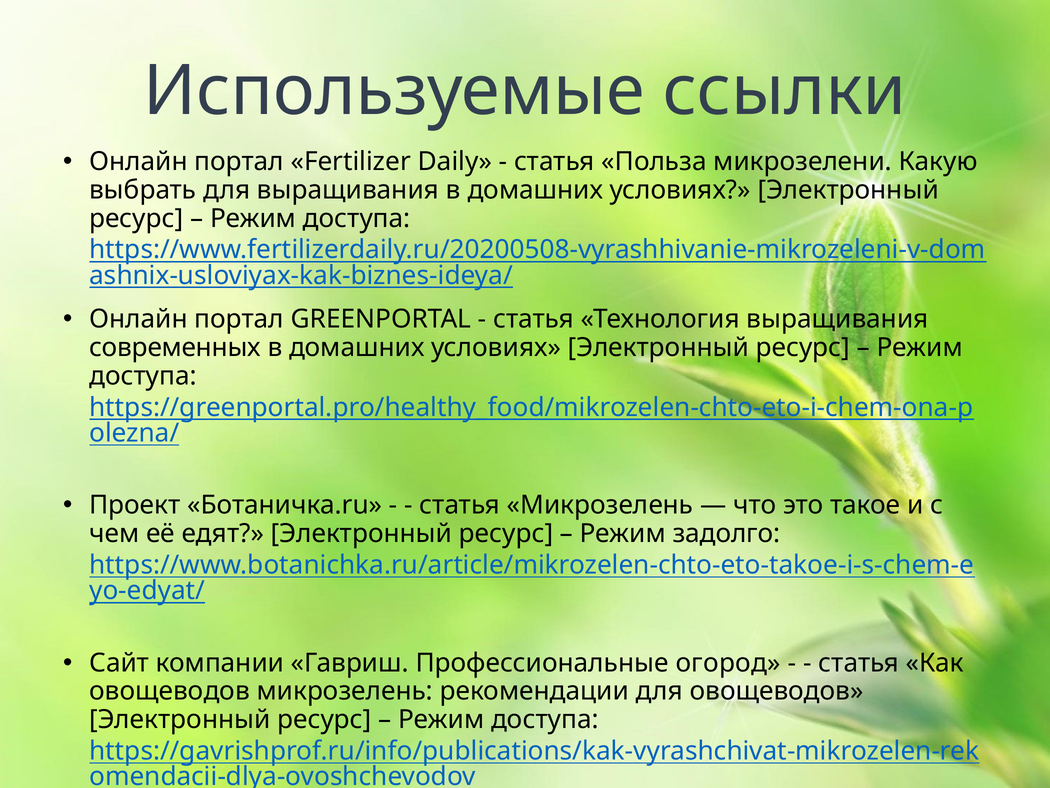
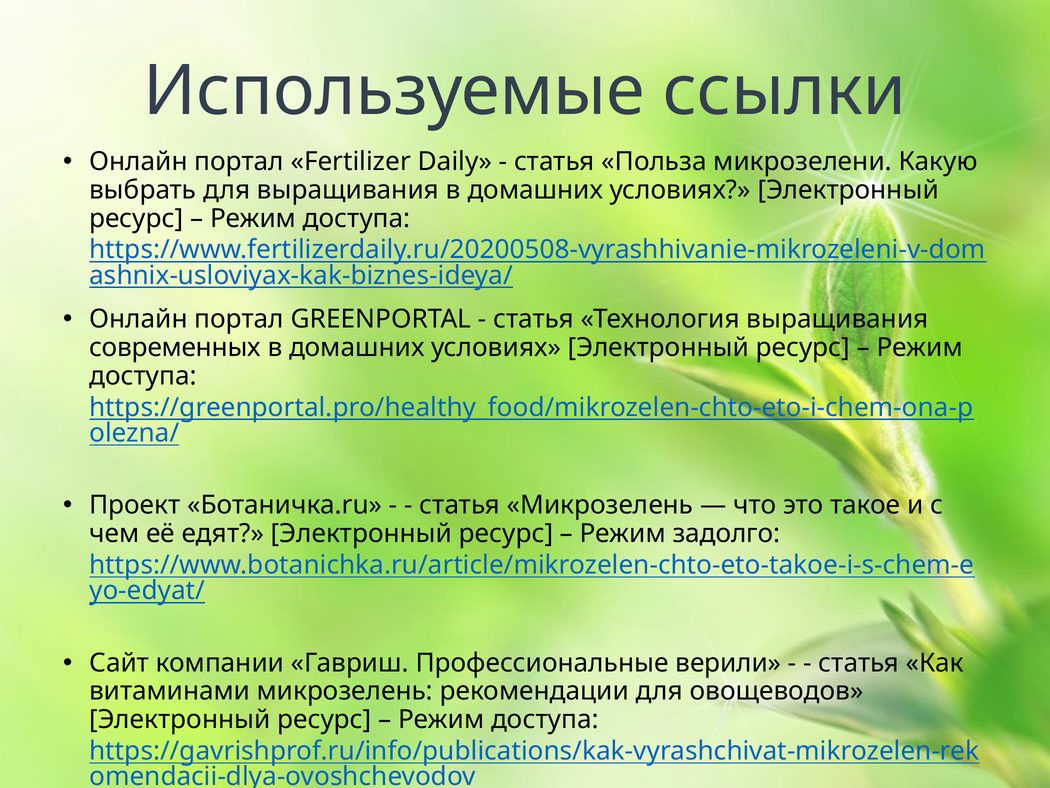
огород: огород -> верили (728, 662)
овощеводов: овощеводов -> витаминами (170, 691)
